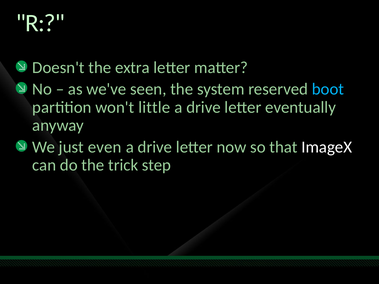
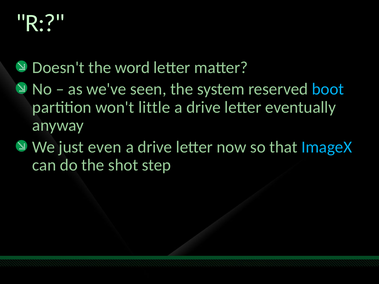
extra: extra -> word (132, 68)
ImageX colour: white -> light blue (327, 147)
trick: trick -> shot (123, 165)
